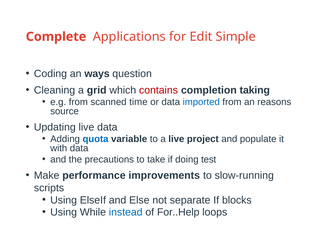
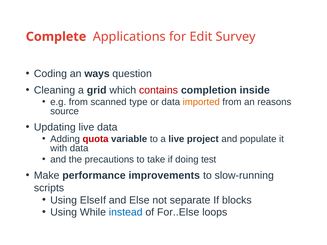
Simple: Simple -> Survey (236, 37)
taking: taking -> inside (255, 90)
time: time -> type (138, 102)
imported colour: blue -> orange (201, 102)
quota colour: blue -> red (96, 139)
For..Help: For..Help -> For..Else (178, 212)
